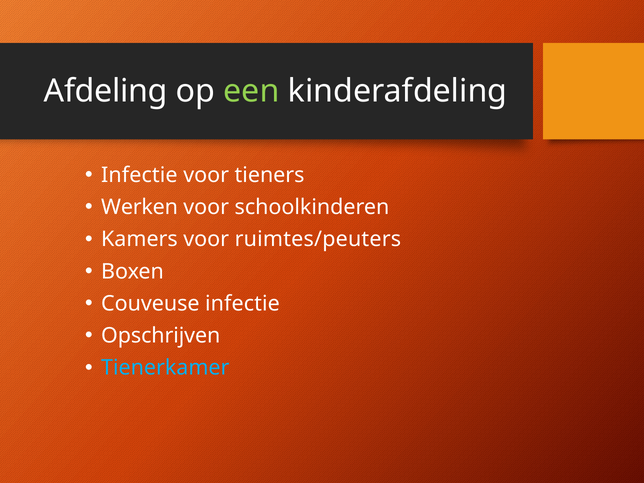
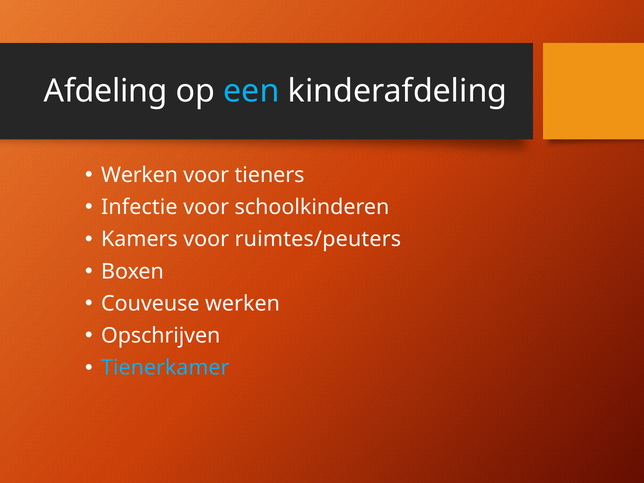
een colour: light green -> light blue (251, 91)
Infectie: Infectie -> Werken (140, 175)
Werken: Werken -> Infectie (139, 207)
Couveuse infectie: infectie -> werken (242, 304)
